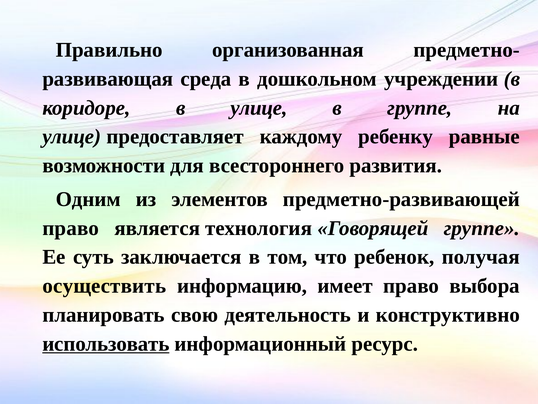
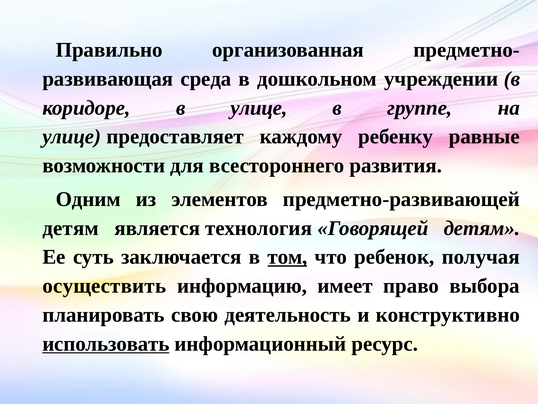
право: право -> детям (71, 228)
Говорящей группе: группе -> детям (482, 228)
том underline: none -> present (287, 257)
